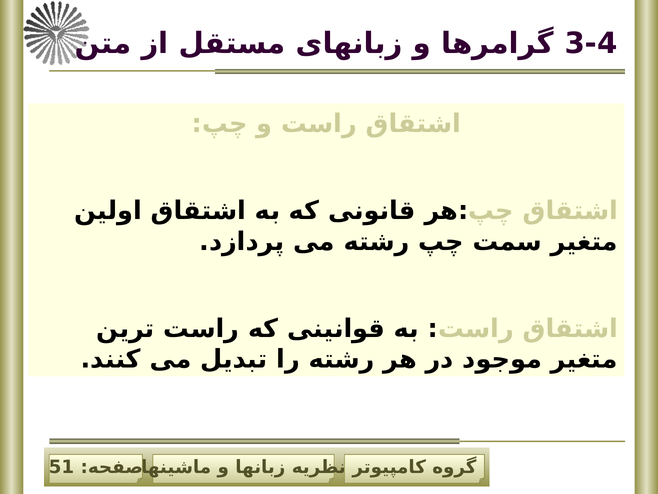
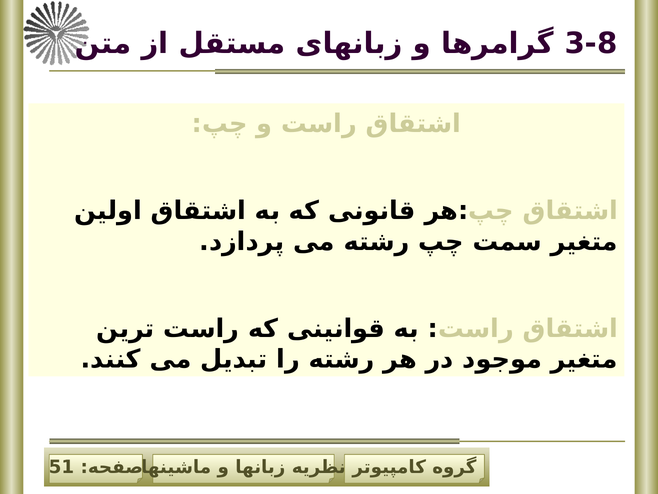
3-4: 3-4 -> 3-8 (591, 43)
